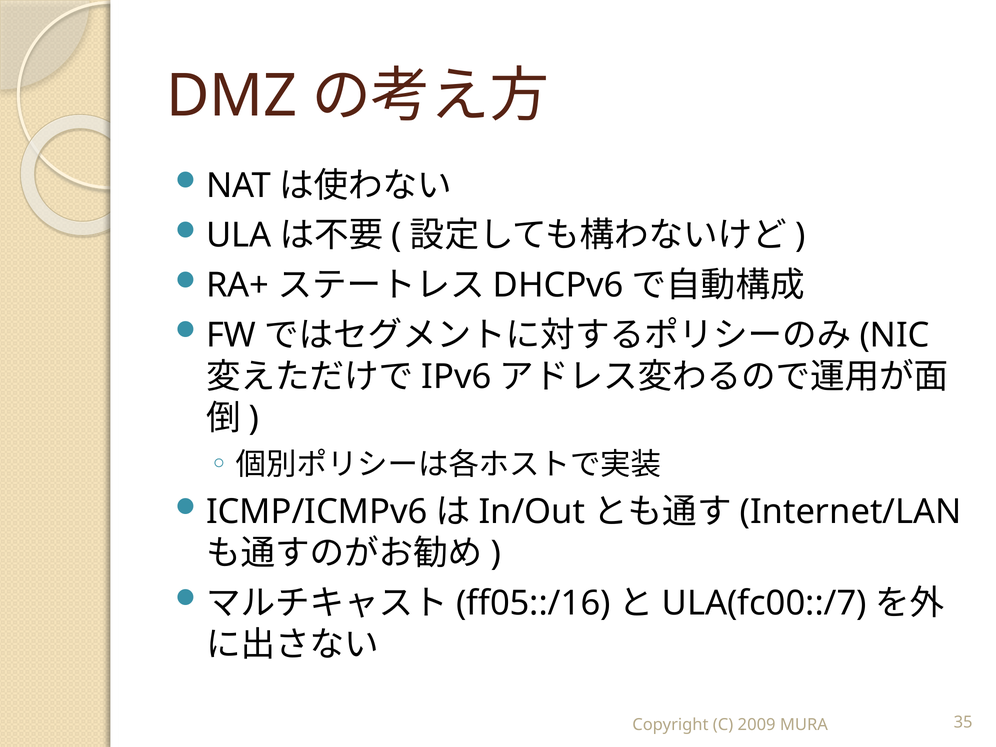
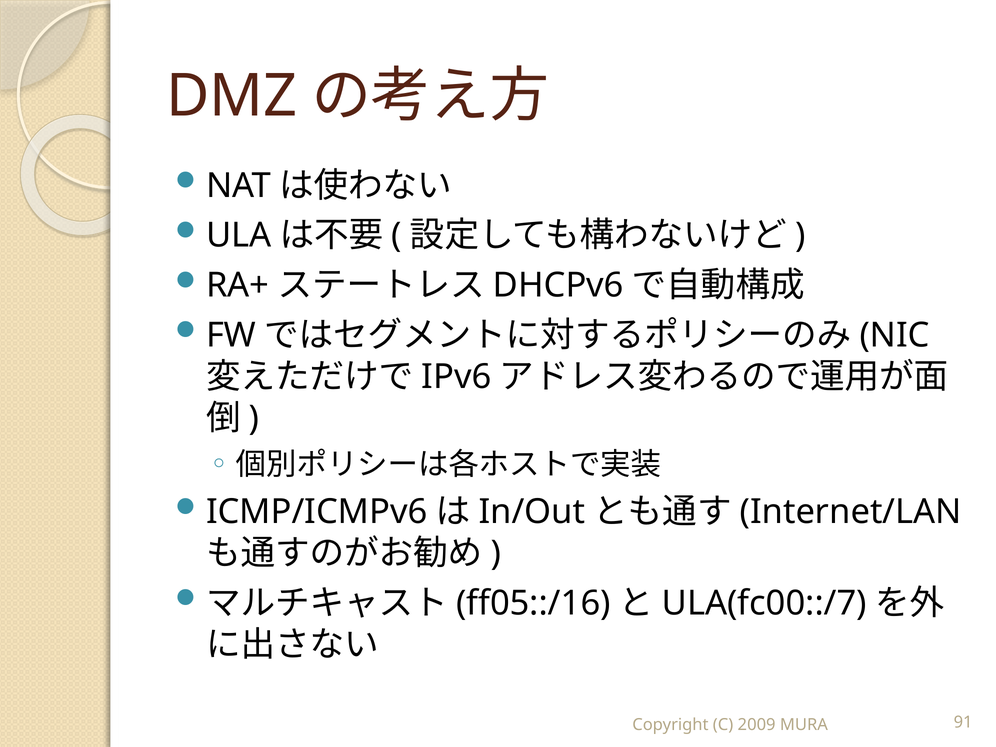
35: 35 -> 91 (963, 722)
